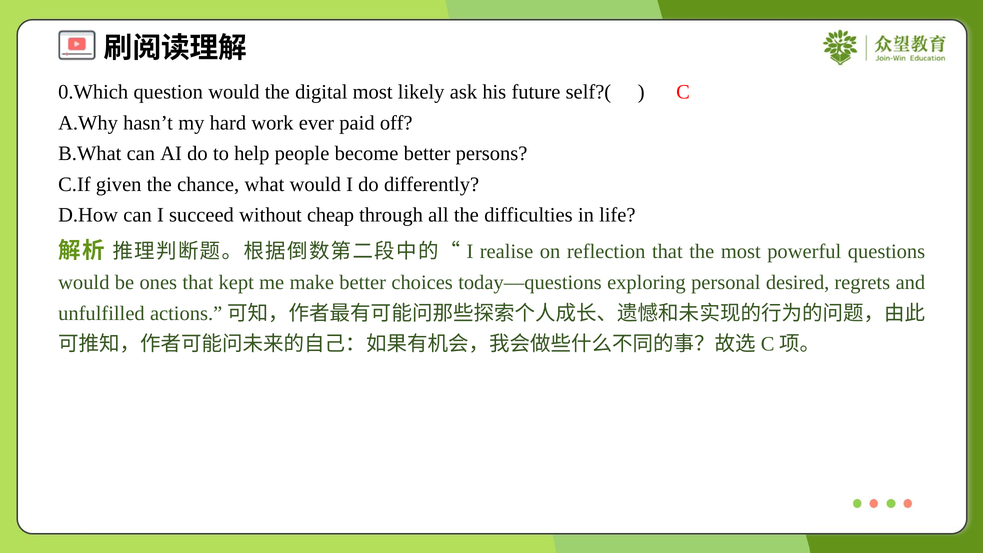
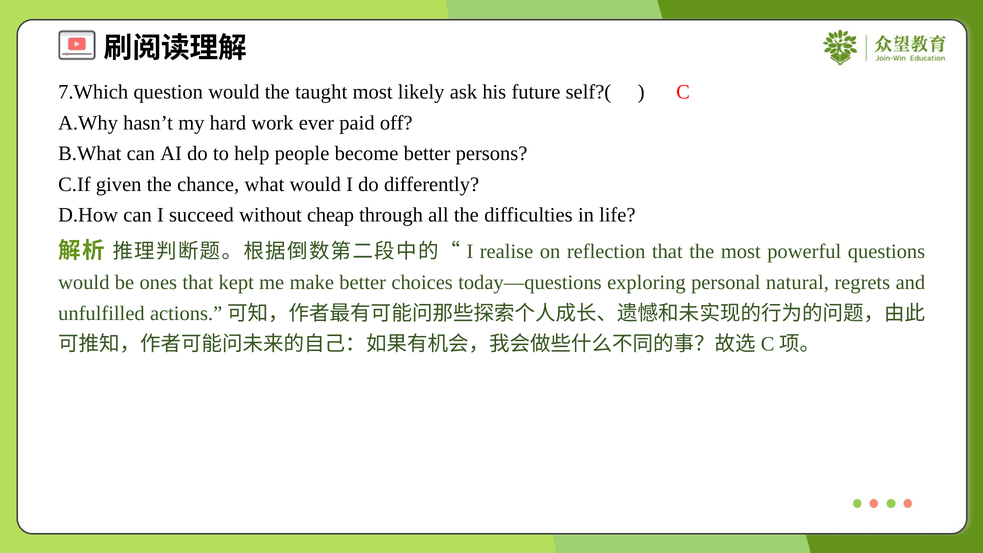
0.Which: 0.Which -> 7.Which (93, 92)
digital: digital -> taught (321, 92)
desired: desired -> natural (797, 283)
